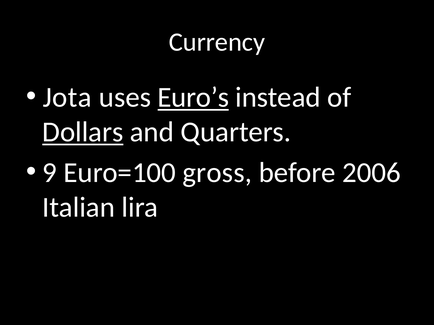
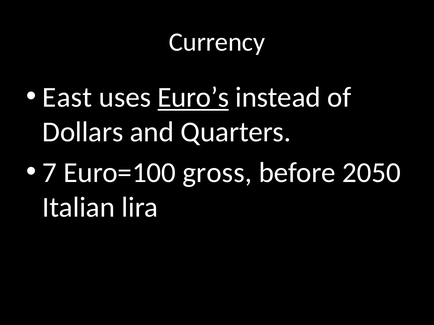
Jota: Jota -> East (67, 98)
Dollars underline: present -> none (83, 132)
9: 9 -> 7 (50, 173)
2006: 2006 -> 2050 (371, 173)
